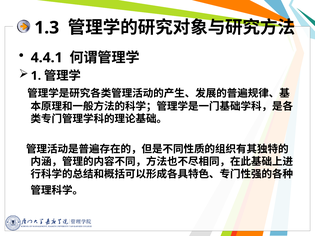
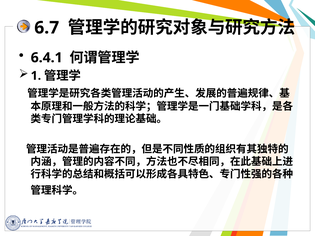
1.3: 1.3 -> 6.7 (47, 28)
4.4.1: 4.4.1 -> 6.4.1 (47, 58)
